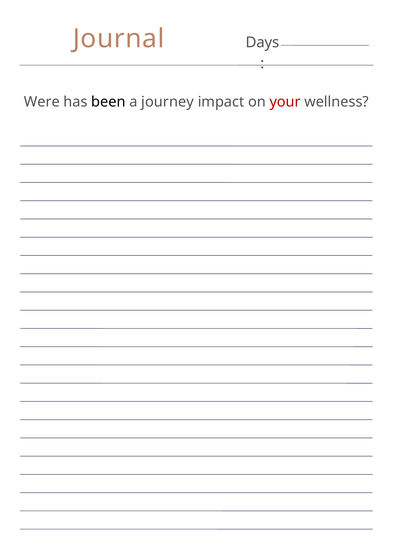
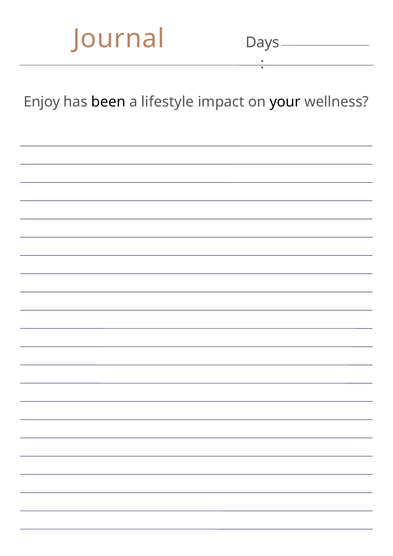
Were: Were -> Enjoy (42, 102)
journey: journey -> lifestyle (168, 102)
your colour: red -> black (285, 102)
